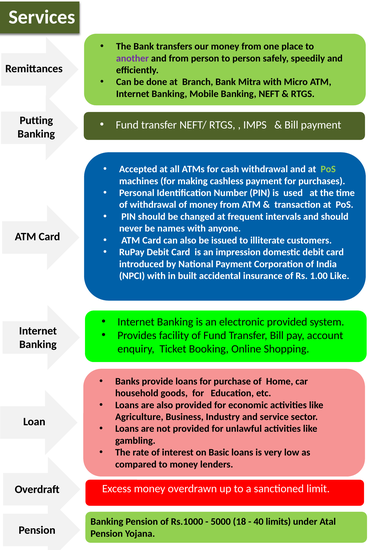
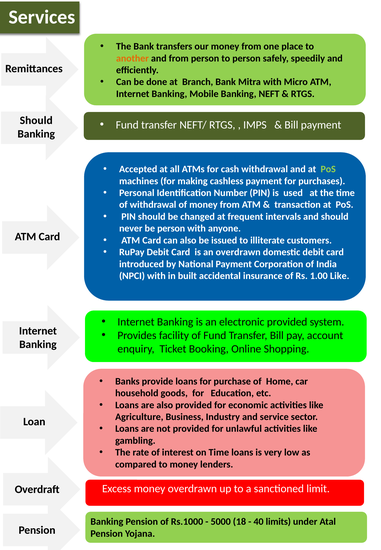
another colour: purple -> orange (132, 58)
Putting: Putting -> Should (36, 120)
be names: names -> person (171, 229)
an impression: impression -> overdrawn (238, 252)
on Basic: Basic -> Time (219, 453)
